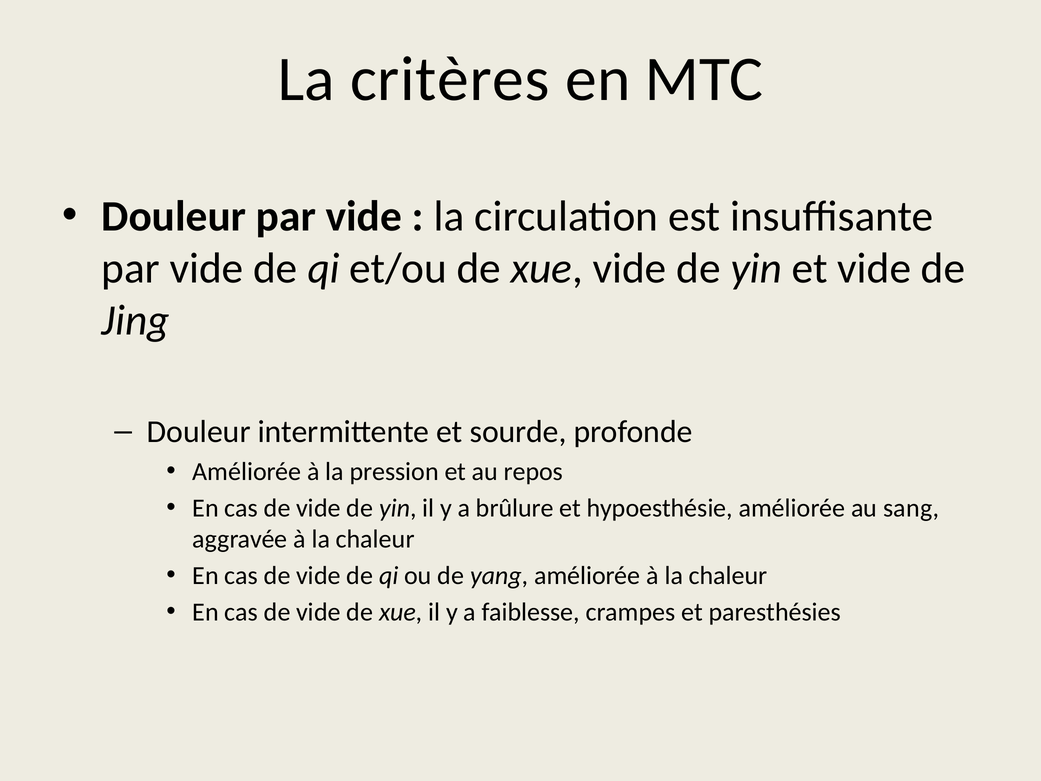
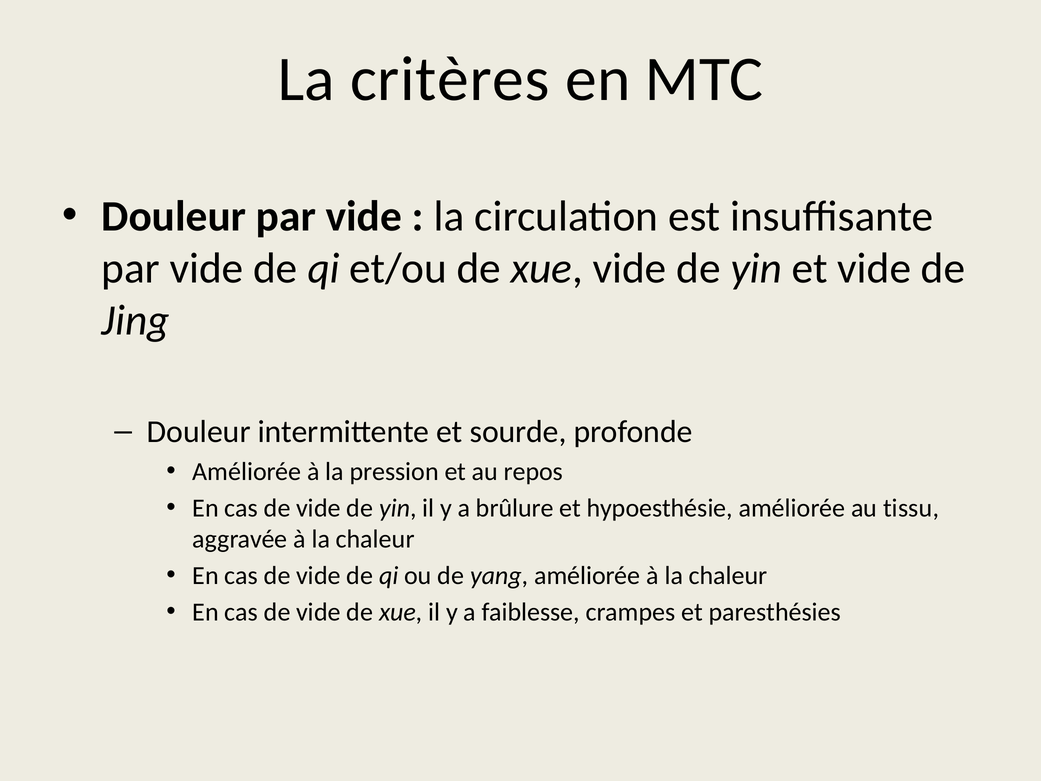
sang: sang -> tissu (911, 508)
